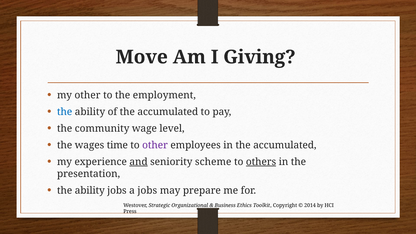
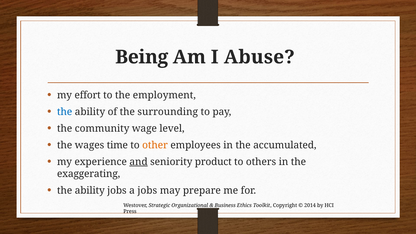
Move: Move -> Being (142, 57)
Giving: Giving -> Abuse (259, 57)
my other: other -> effort (88, 95)
of the accumulated: accumulated -> surrounding (168, 112)
other colour: purple -> orange (155, 145)
scheme: scheme -> product (213, 162)
others underline: present -> none (261, 162)
presentation: presentation -> exaggerating (89, 174)
